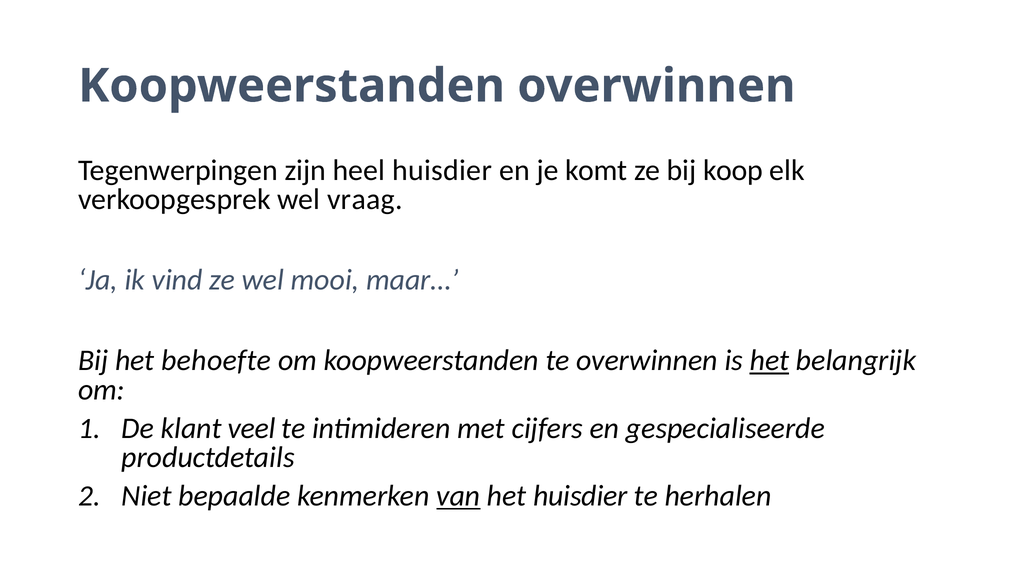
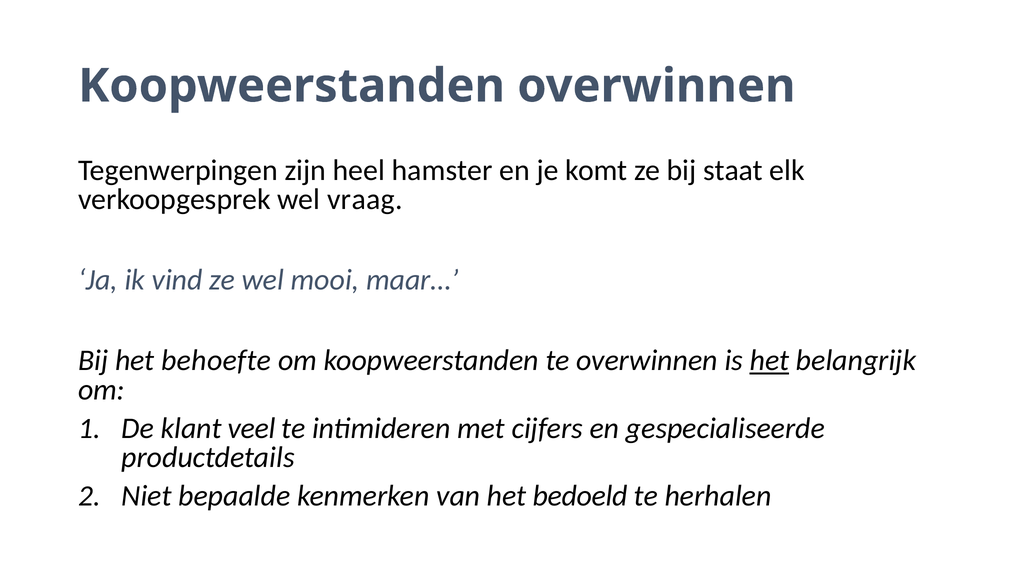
heel huisdier: huisdier -> hamster (442, 171)
koop: koop -> staat (733, 171)
van underline: present -> none (458, 496)
het huisdier: huisdier -> bedoeld (580, 496)
